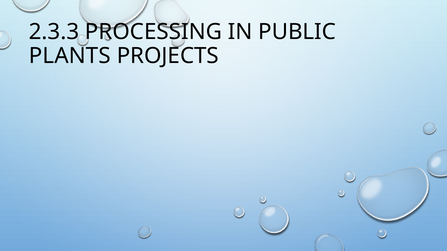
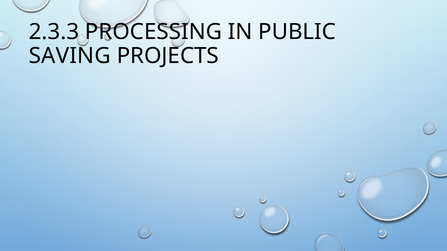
PLANTS: PLANTS -> SAVING (70, 56)
